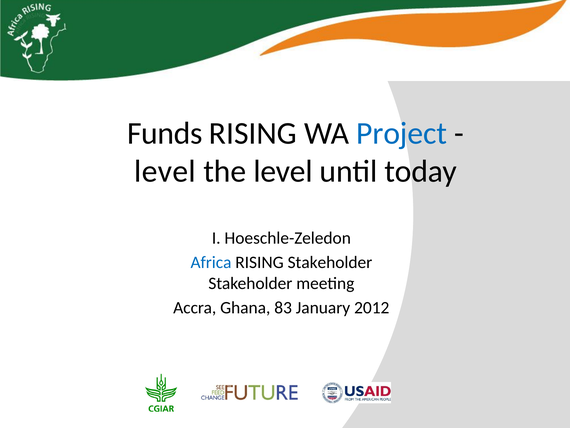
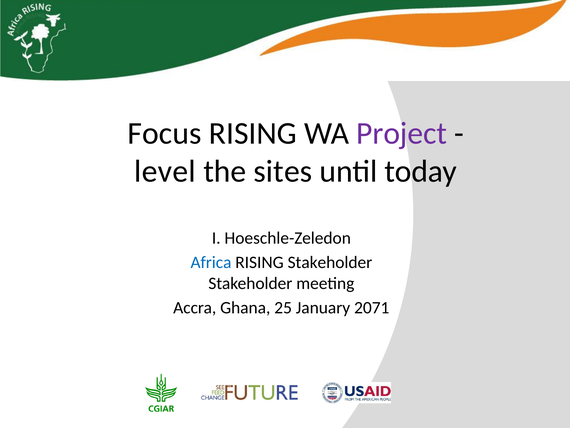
Funds: Funds -> Focus (165, 133)
Project colour: blue -> purple (402, 133)
the level: level -> sites (283, 171)
83: 83 -> 25 (283, 307)
2012: 2012 -> 2071 (372, 307)
